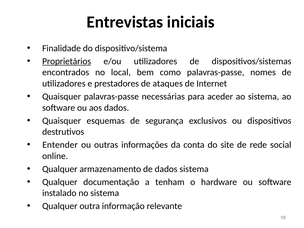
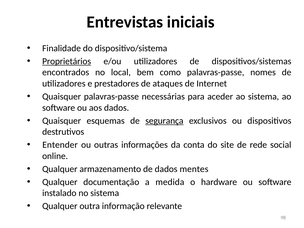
segurança underline: none -> present (164, 121)
dados sistema: sistema -> mentes (194, 169)
tenham: tenham -> medida (170, 182)
